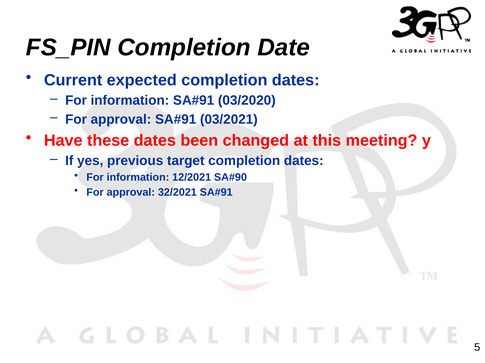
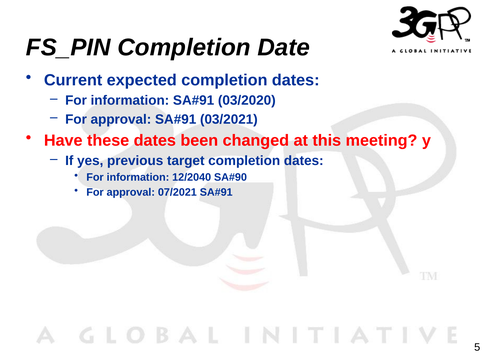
12/2021: 12/2021 -> 12/2040 (192, 178)
32/2021: 32/2021 -> 07/2021 (177, 193)
